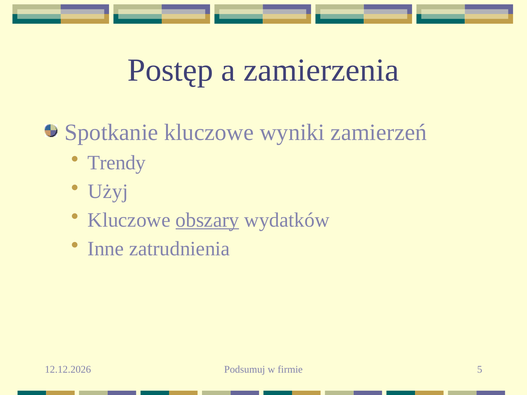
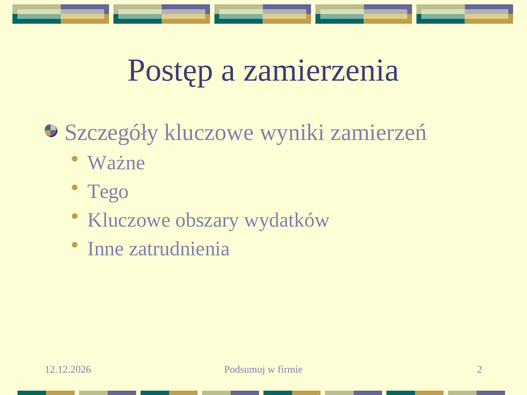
Spotkanie: Spotkanie -> Szczegóły (112, 133)
Trendy: Trendy -> Ważne (116, 163)
Użyj: Użyj -> Tego (108, 191)
obszary underline: present -> none (207, 220)
5: 5 -> 2 (480, 370)
